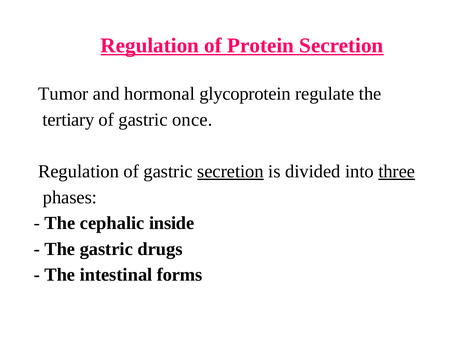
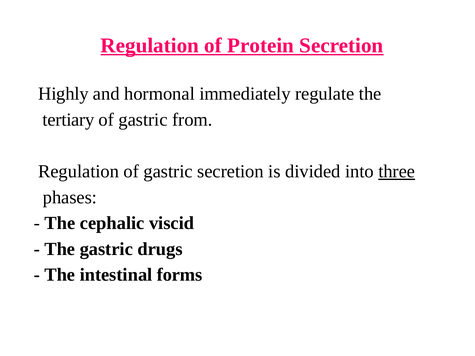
Tumor: Tumor -> Highly (63, 94)
glycoprotein: glycoprotein -> immediately (245, 94)
once: once -> from (192, 120)
secretion underline: present -> none (231, 172)
inside: inside -> viscid (172, 223)
